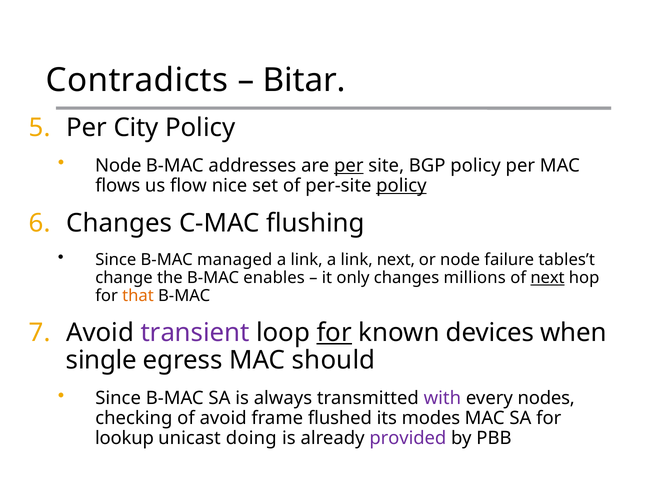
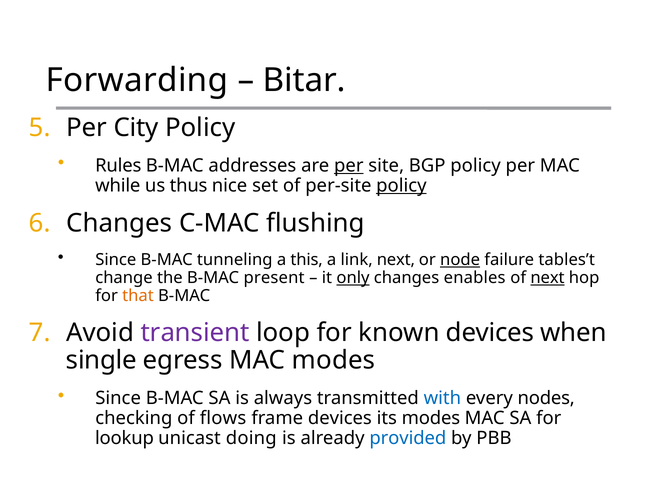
Contradicts: Contradicts -> Forwarding (137, 80)
Node: Node -> Rules (118, 166)
flows: flows -> while (118, 186)
flow: flow -> thus (189, 186)
managed: managed -> tunneling (235, 260)
link: link -> this (307, 260)
node underline: none -> present (460, 260)
enables: enables -> present (274, 278)
only underline: none -> present (353, 278)
millions: millions -> enables (475, 278)
for underline: present -> none (334, 333)
MAC should: should -> modes (334, 361)
with colour: purple -> blue (442, 399)
of avoid: avoid -> flows (223, 419)
frame flushed: flushed -> devices (340, 419)
provided colour: purple -> blue (408, 439)
